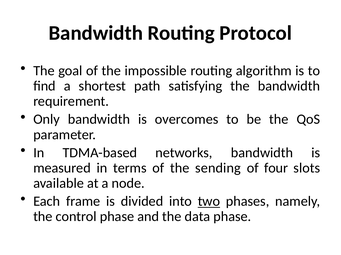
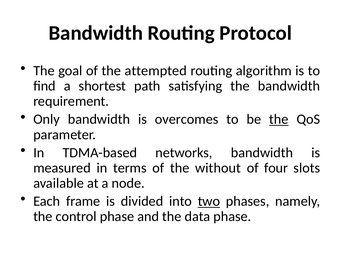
impossible: impossible -> attempted (156, 71)
the underline: none -> present (279, 120)
sending: sending -> without (218, 168)
